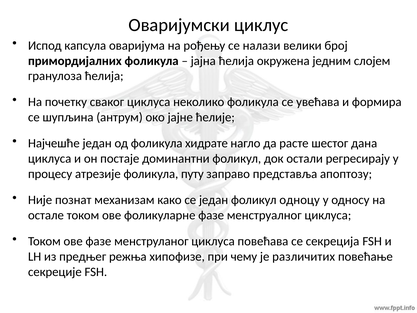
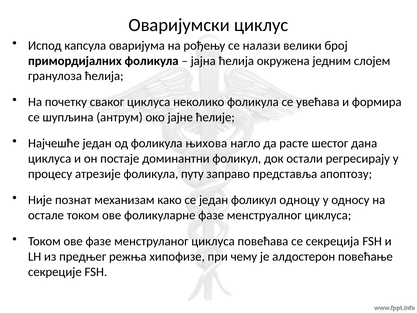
хидрате: хидрате -> њихова (206, 143)
различитих: различитих -> алдостерон (304, 256)
